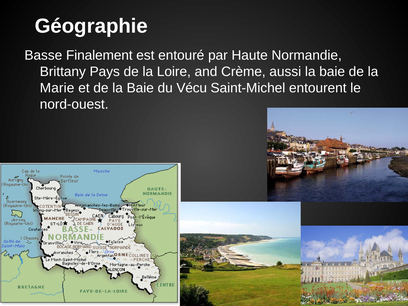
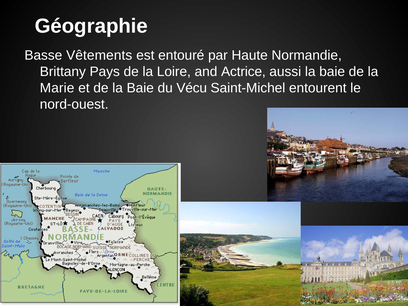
Finalement: Finalement -> Vêtements (99, 55)
Crème: Crème -> Actrice (243, 72)
